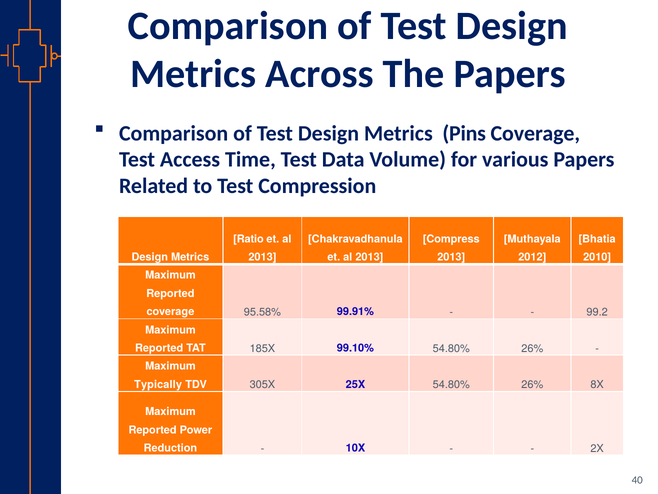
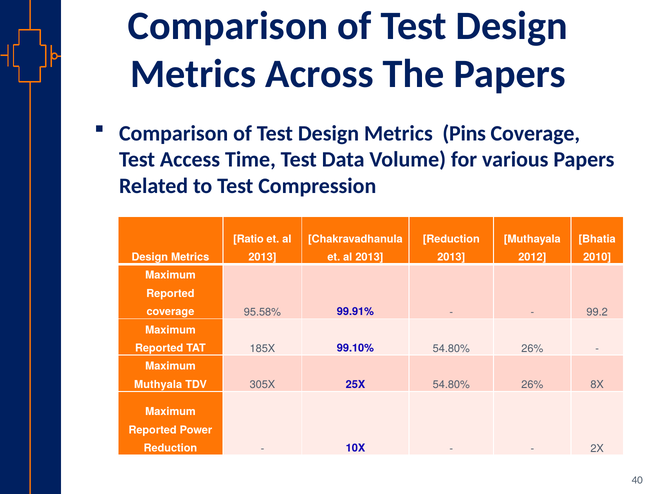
Compress: Compress -> Reduction (451, 239)
Typically: Typically -> Muthyala (158, 384)
